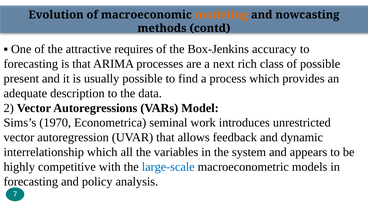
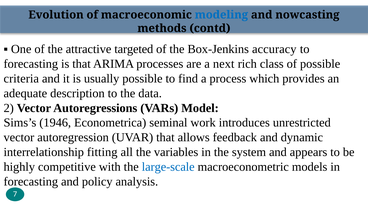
modeling colour: orange -> blue (221, 15)
requires: requires -> targeted (134, 49)
present: present -> criteria (21, 79)
1970: 1970 -> 1946 (55, 123)
interrelationship which: which -> fitting (102, 152)
